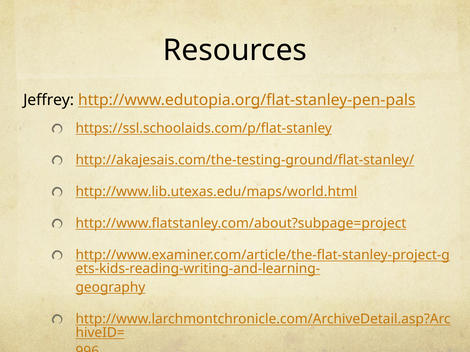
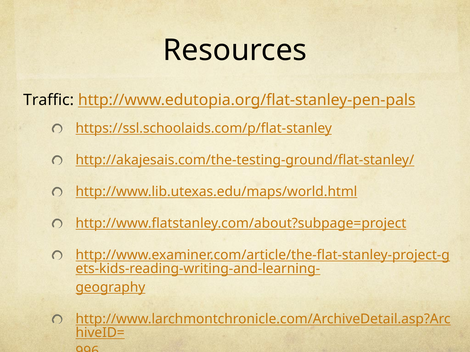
Jeffrey: Jeffrey -> Traffic (49, 100)
